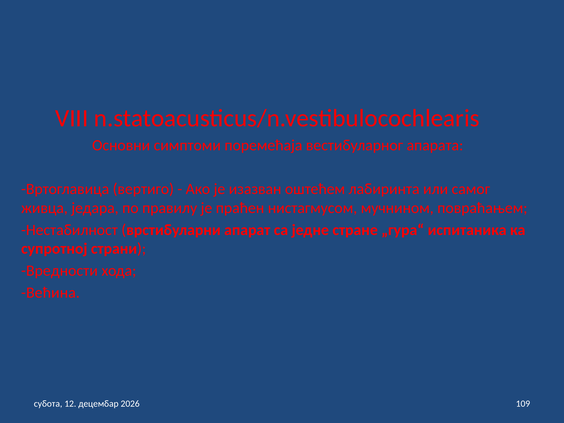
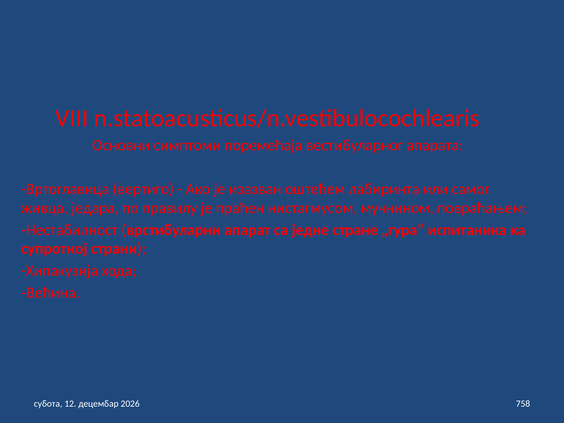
Вредности: Вредности -> Хипакузија (60, 271)
109: 109 -> 758 (523, 404)
